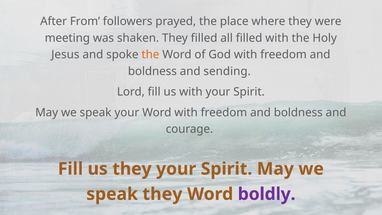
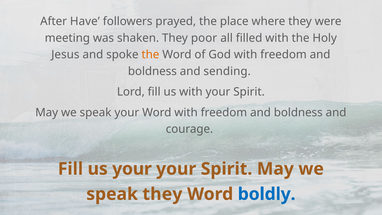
From: From -> Have (85, 21)
They filled: filled -> poor (204, 38)
us they: they -> your (132, 169)
boldly colour: purple -> blue (267, 194)
